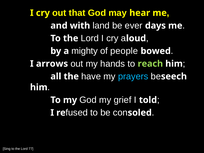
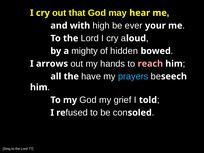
land: land -> high (101, 26)
days: days -> your (155, 26)
people: people -> hidden (124, 51)
reach colour: light green -> pink (150, 64)
